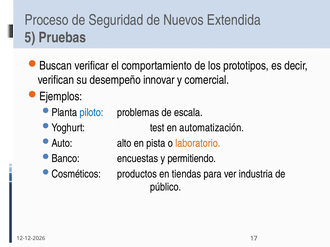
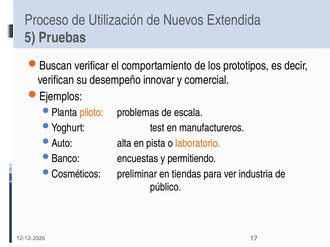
Seguridad: Seguridad -> Utilización (116, 20)
piloto colour: blue -> orange (92, 113)
automatización: automatización -> manufactureros (212, 128)
alto: alto -> alta (124, 143)
productos: productos -> preliminar (137, 174)
